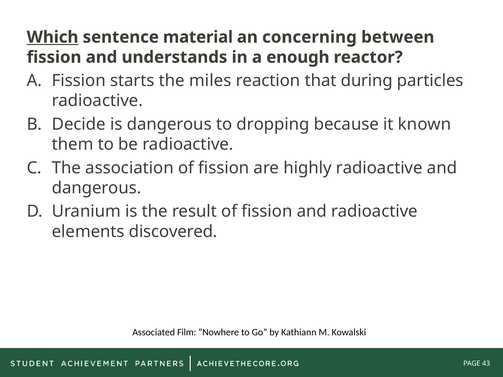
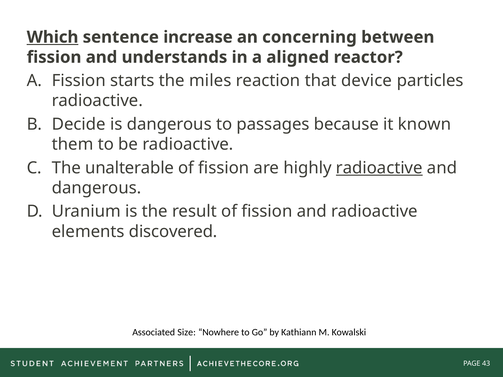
material: material -> increase (198, 37)
enough: enough -> aligned (298, 57)
during: during -> device (367, 81)
dropping: dropping -> passages (273, 124)
association: association -> unalterable (130, 168)
radioactive underline: none -> present (379, 168)
Film: Film -> Size (187, 333)
